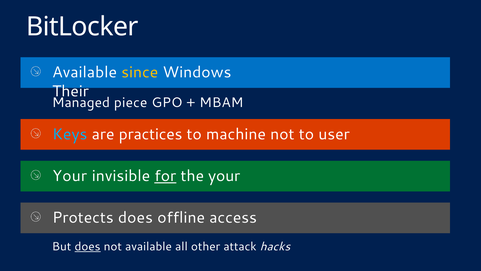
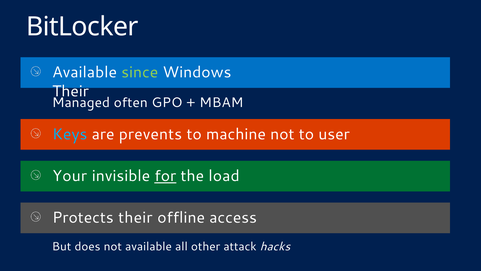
since colour: yellow -> light green (140, 72)
piece: piece -> often (131, 102)
practices: practices -> prevents (150, 134)
the your: your -> load (224, 176)
Protects does: does -> their (135, 217)
does underline: present -> none (88, 246)
